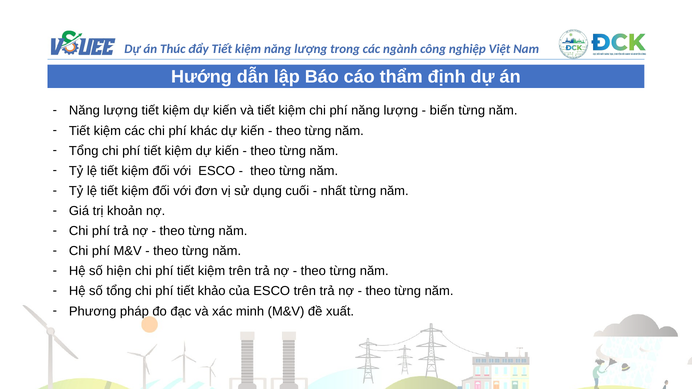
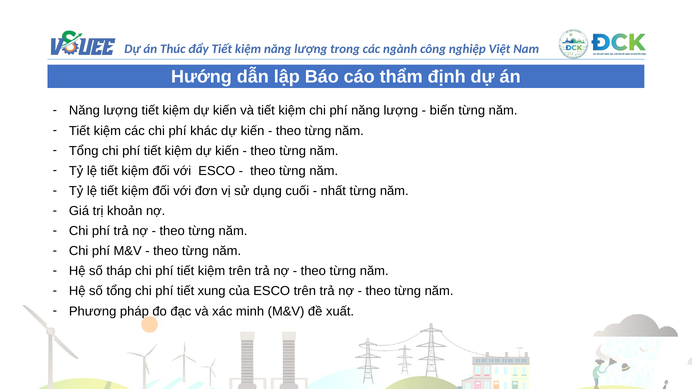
hiện: hiện -> tháp (119, 271)
khảo: khảo -> xung (212, 291)
